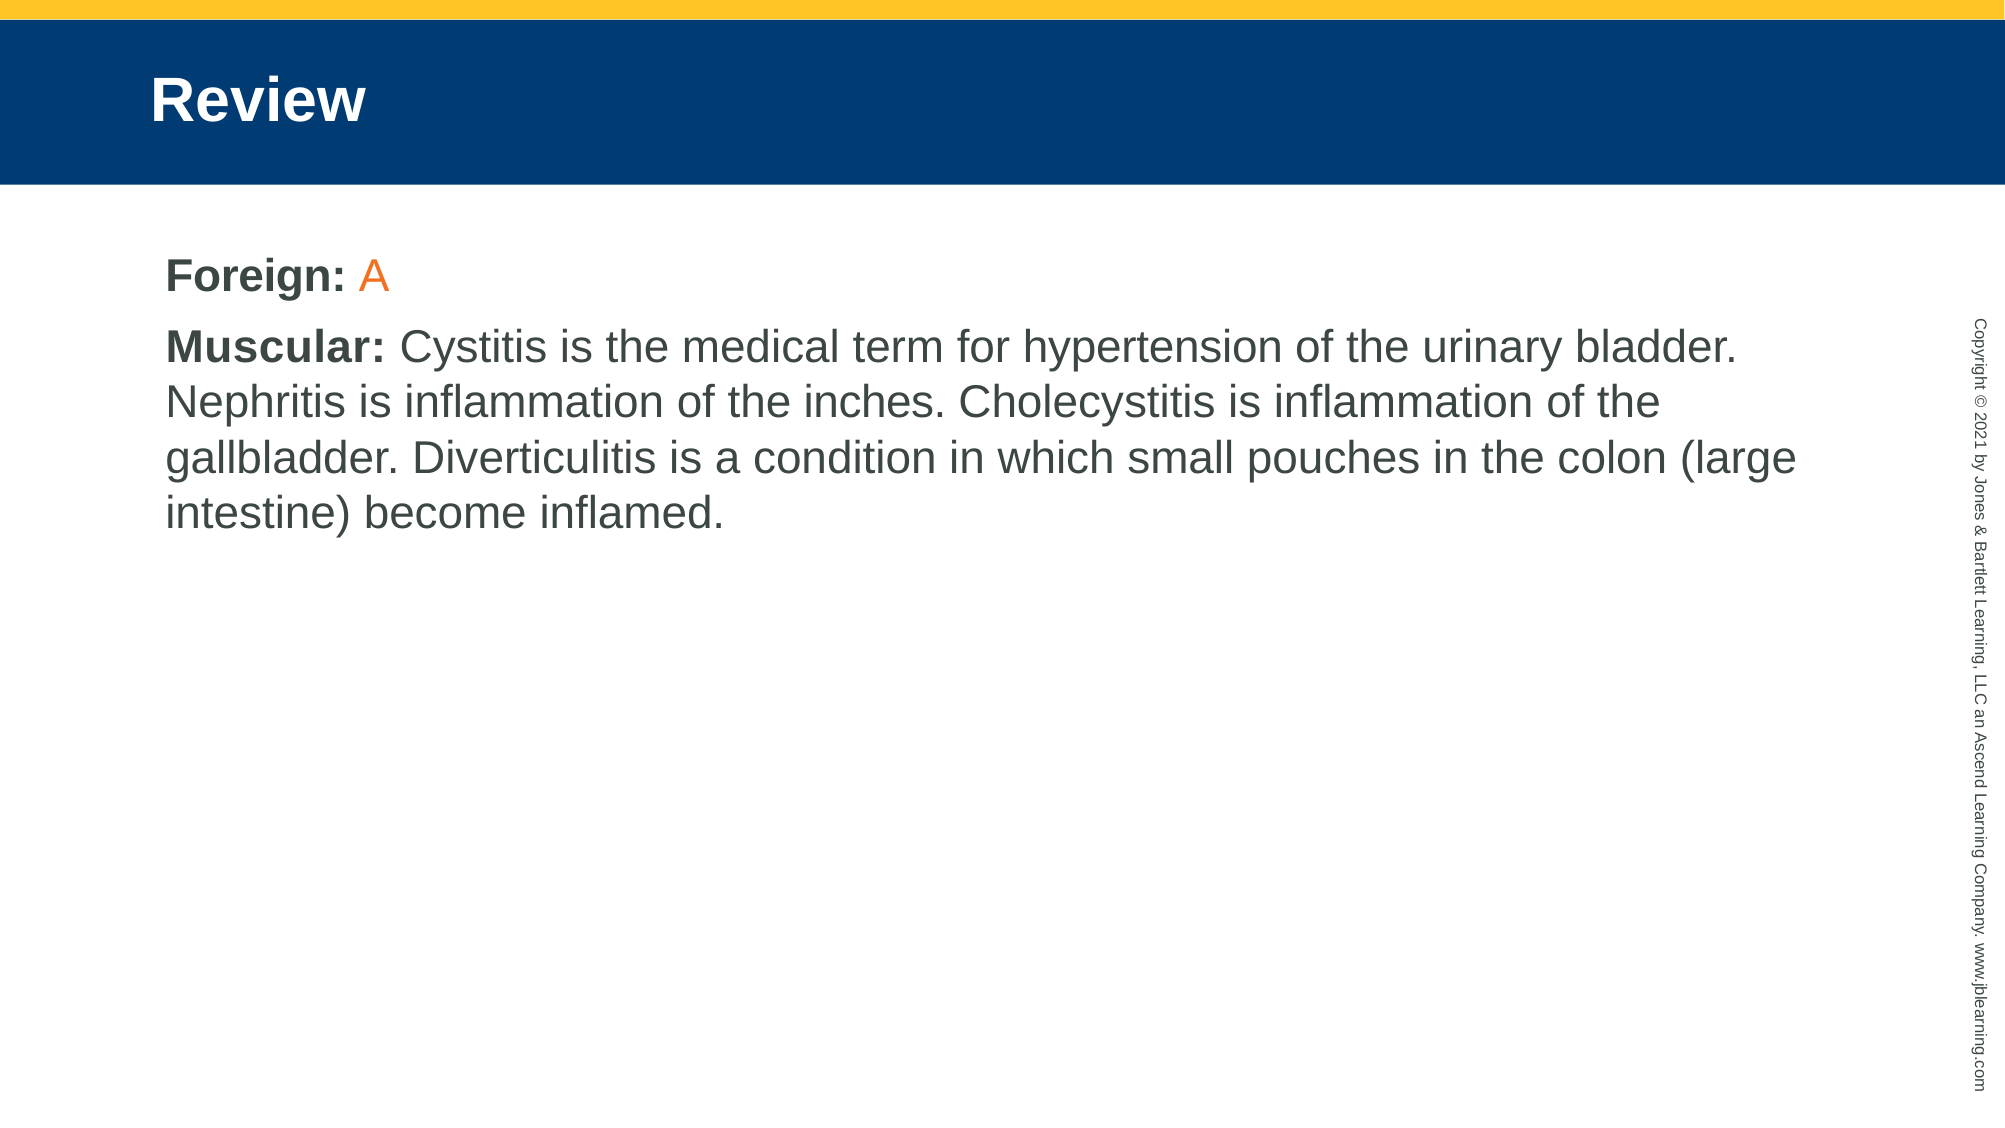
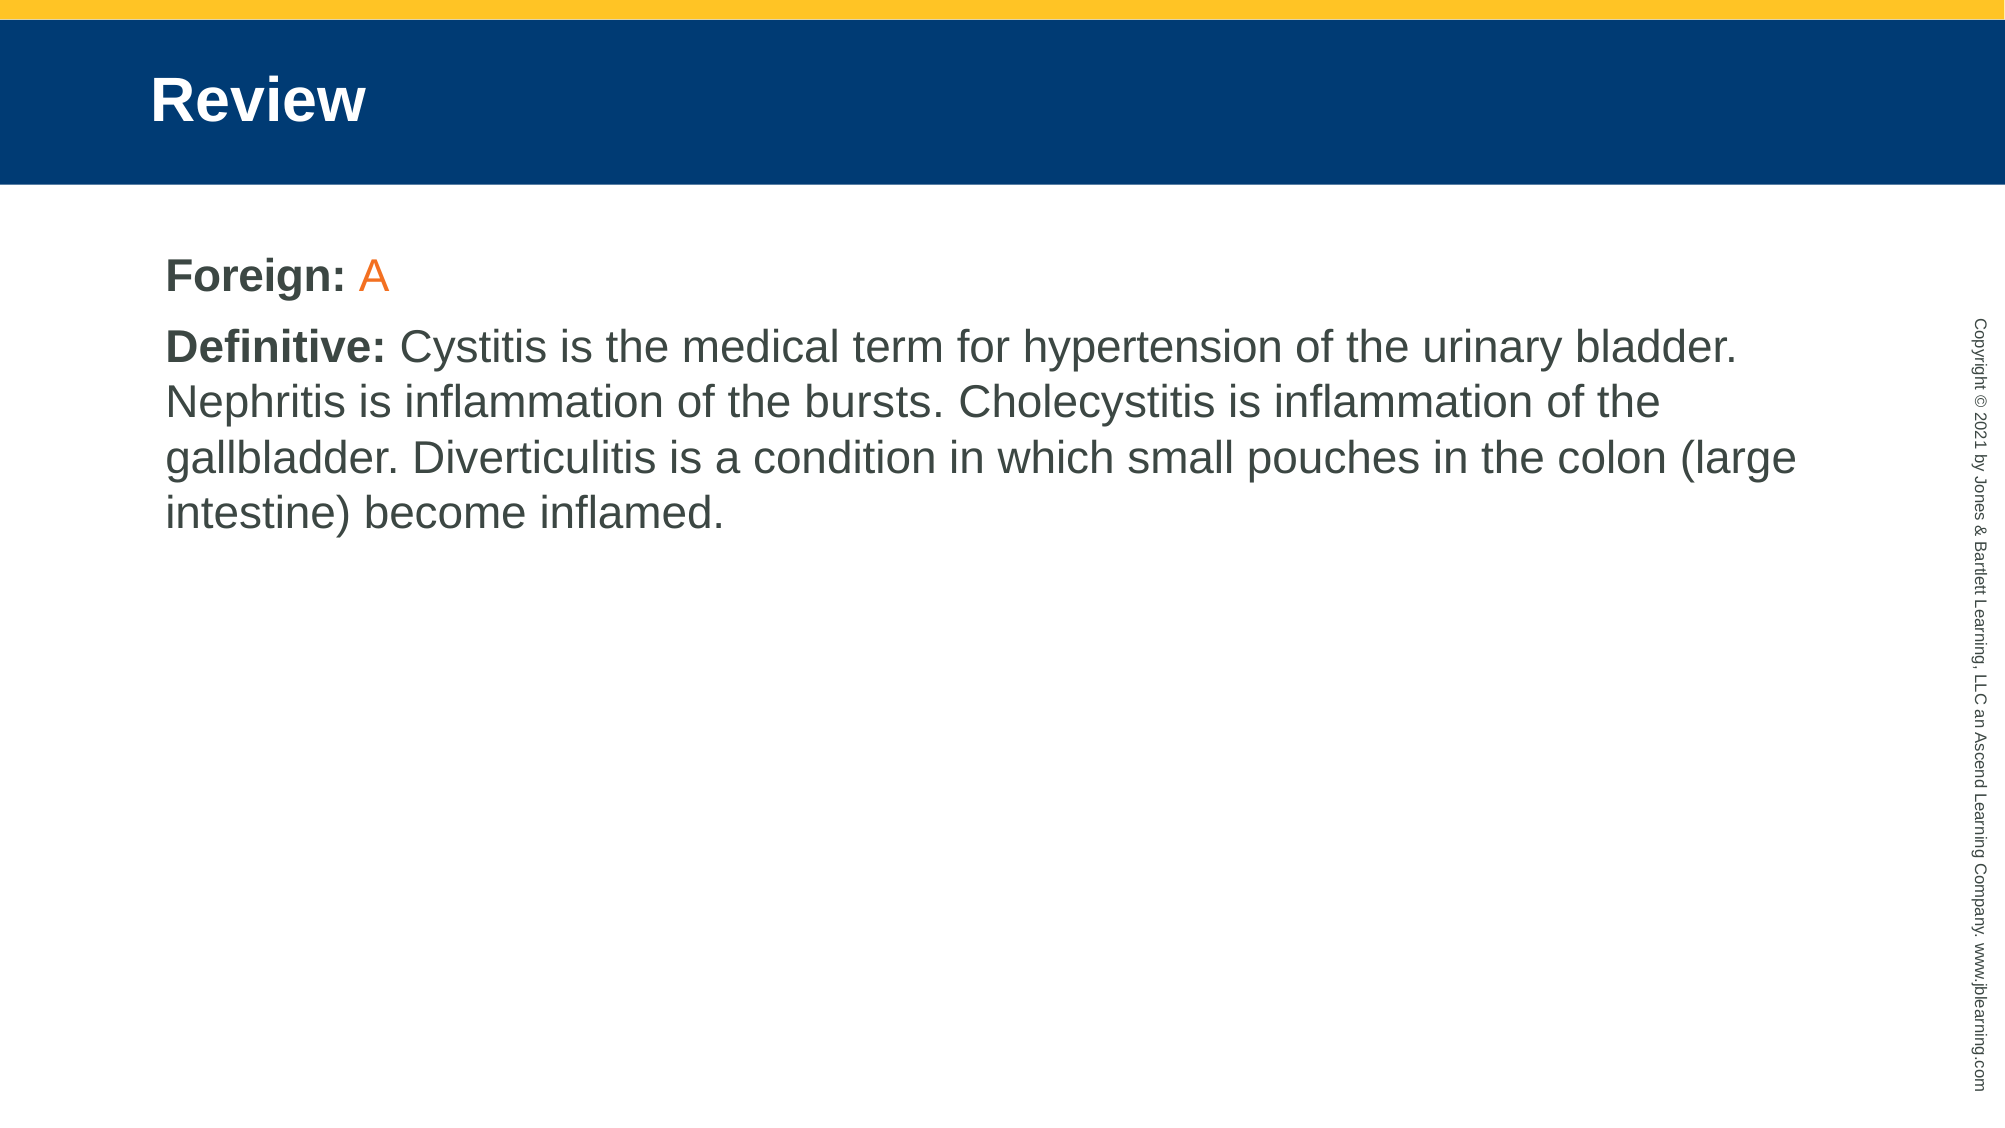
Muscular: Muscular -> Definitive (276, 348)
inches: inches -> bursts (875, 403)
